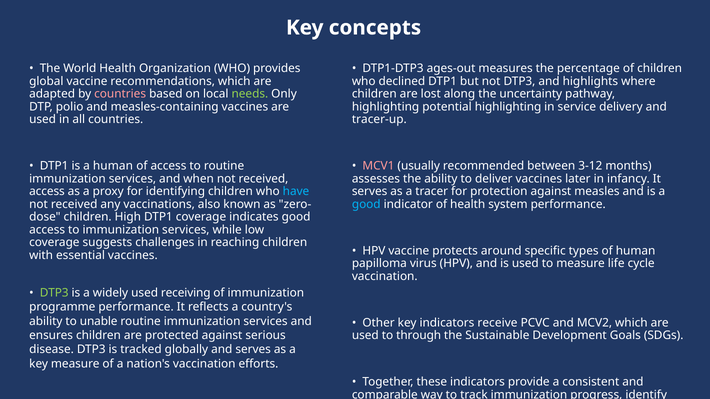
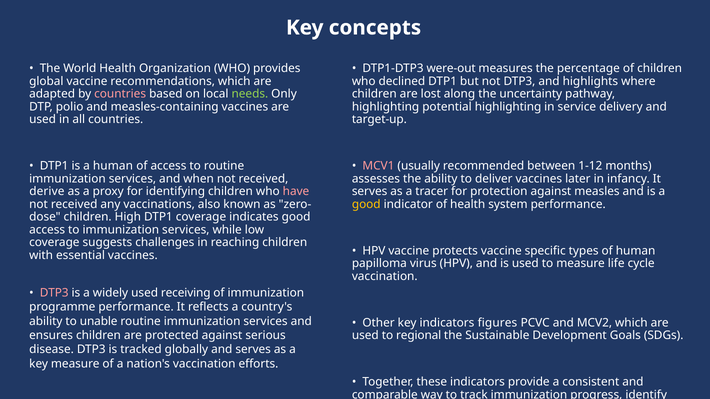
ages-out: ages-out -> were-out (451, 69)
tracer-up: tracer-up -> target-up (379, 120)
3-12: 3-12 -> 1-12 (590, 166)
access: access -> derive (47, 192)
have colour: light blue -> pink (296, 192)
good colour: light blue -> yellow (366, 204)
protects around: around -> vaccine (501, 251)
DTP3 colour: light green -> pink (54, 293)
receive: receive -> figures (497, 323)
through: through -> regional (419, 336)
